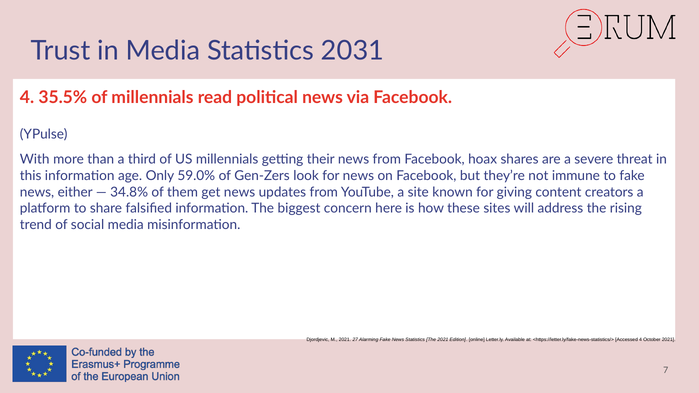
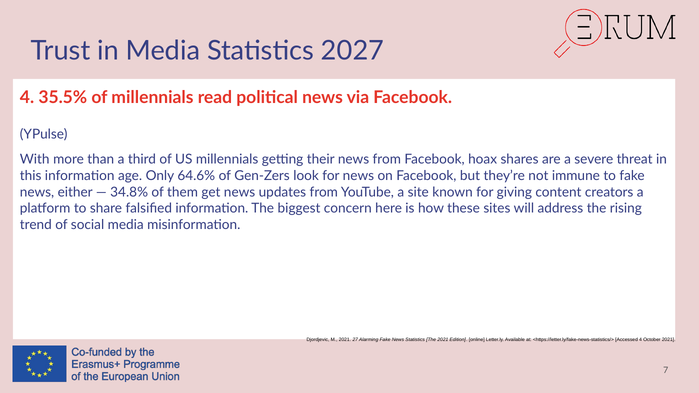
2031: 2031 -> 2027 (353, 51)
59.0%: 59.0% -> 64.6% (196, 176)
